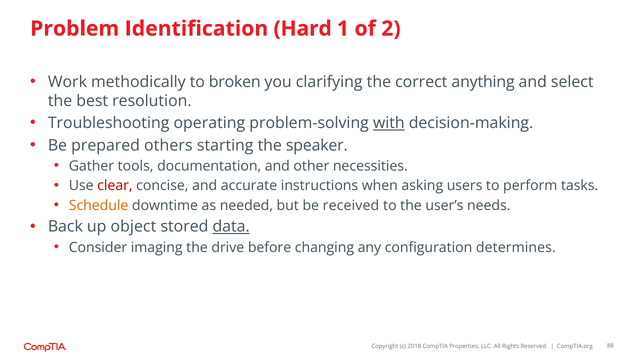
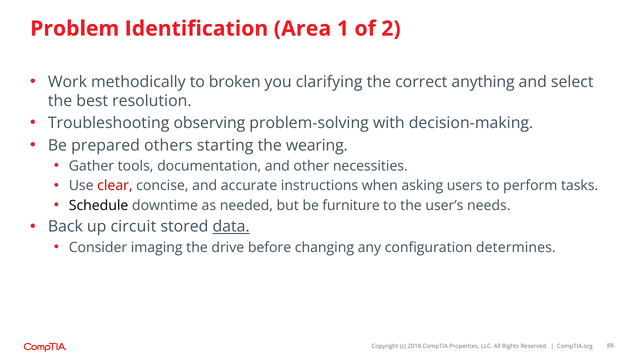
Hard: Hard -> Area (302, 29)
operating: operating -> observing (209, 123)
with underline: present -> none (389, 123)
speaker: speaker -> wearing (317, 145)
Schedule colour: orange -> black (99, 206)
received: received -> furniture (351, 206)
object: object -> circuit (133, 227)
